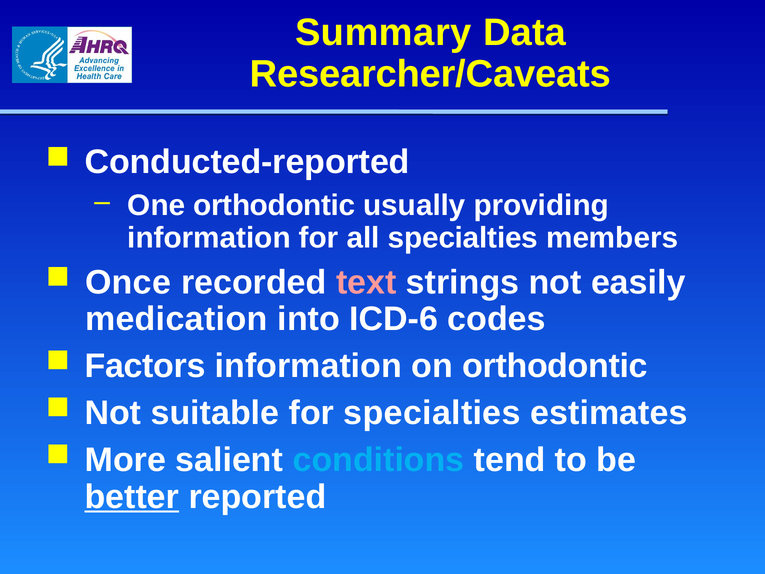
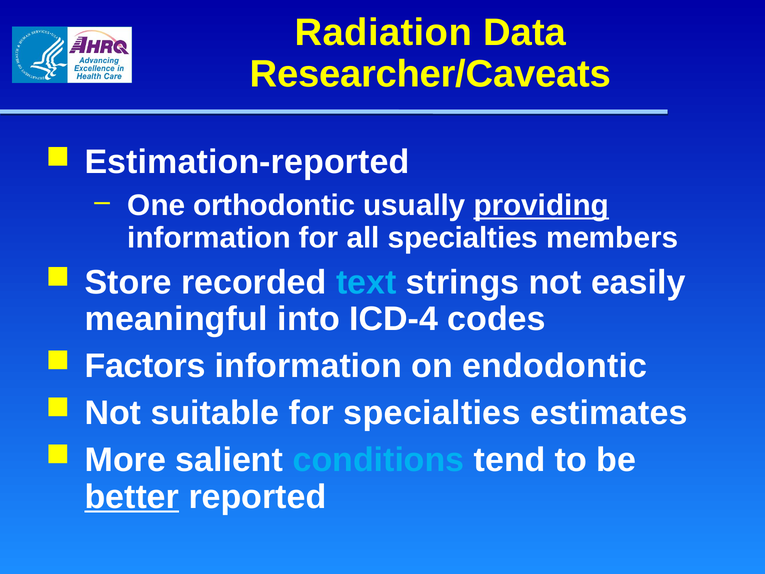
Summary: Summary -> Radiation (383, 33)
Conducted-reported: Conducted-reported -> Estimation-reported (247, 162)
providing underline: none -> present (541, 206)
Once: Once -> Store (128, 282)
text colour: pink -> light blue (366, 282)
medication: medication -> meaningful (176, 319)
ICD-6: ICD-6 -> ICD-4 (394, 319)
on orthodontic: orthodontic -> endodontic (555, 366)
